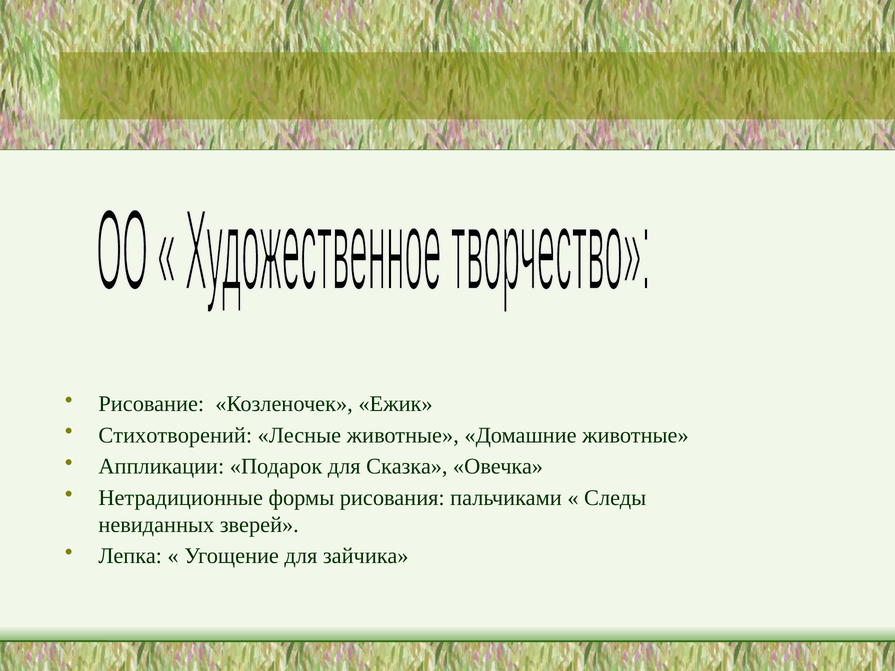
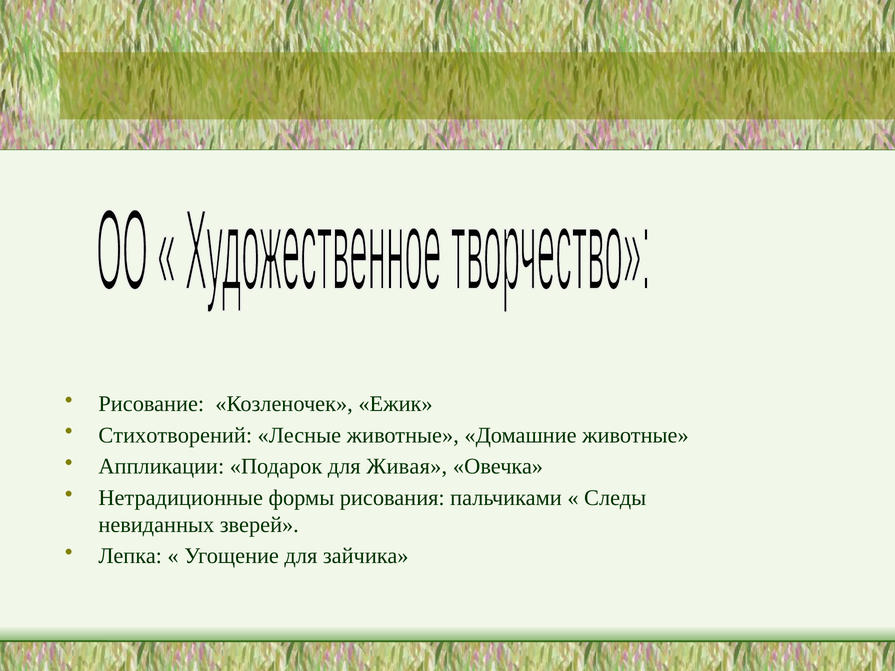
Сказка: Сказка -> Живая (407, 467)
